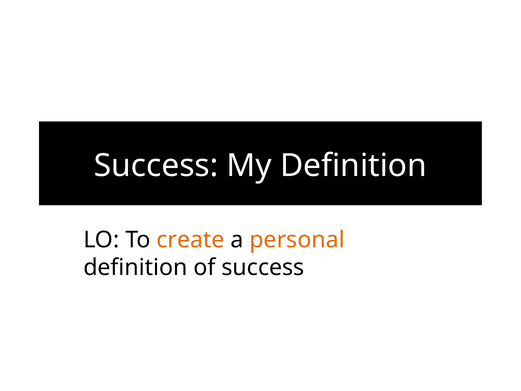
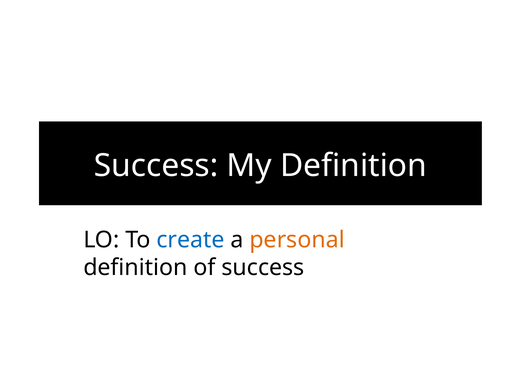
create colour: orange -> blue (191, 240)
